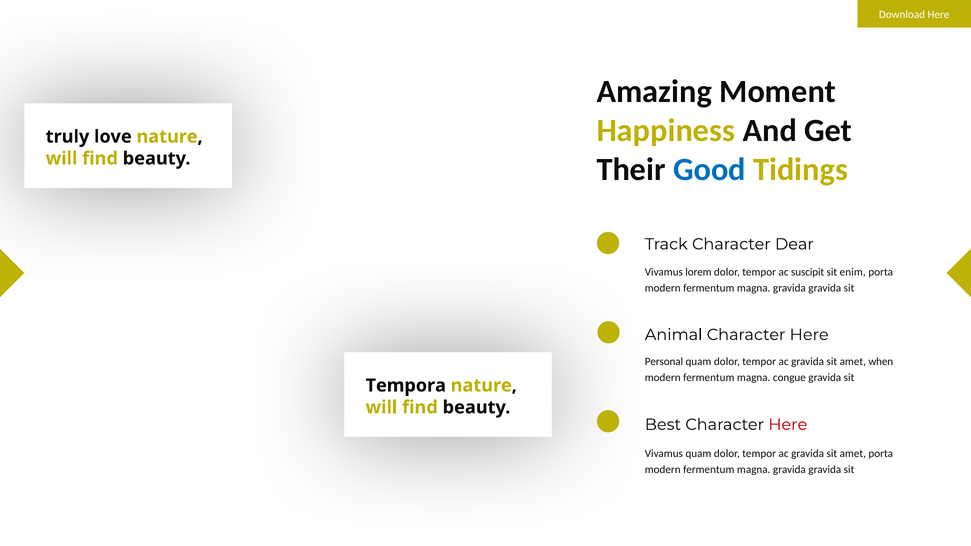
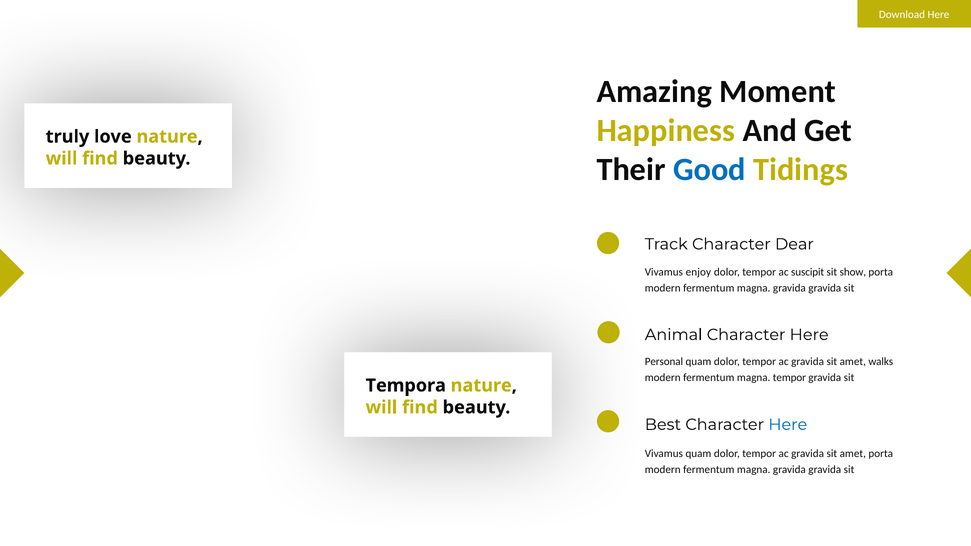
lorem: lorem -> enjoy (698, 272)
enim: enim -> show (853, 272)
when: when -> walks (881, 362)
magna congue: congue -> tempor (789, 378)
Here colour: red -> blue (788, 425)
